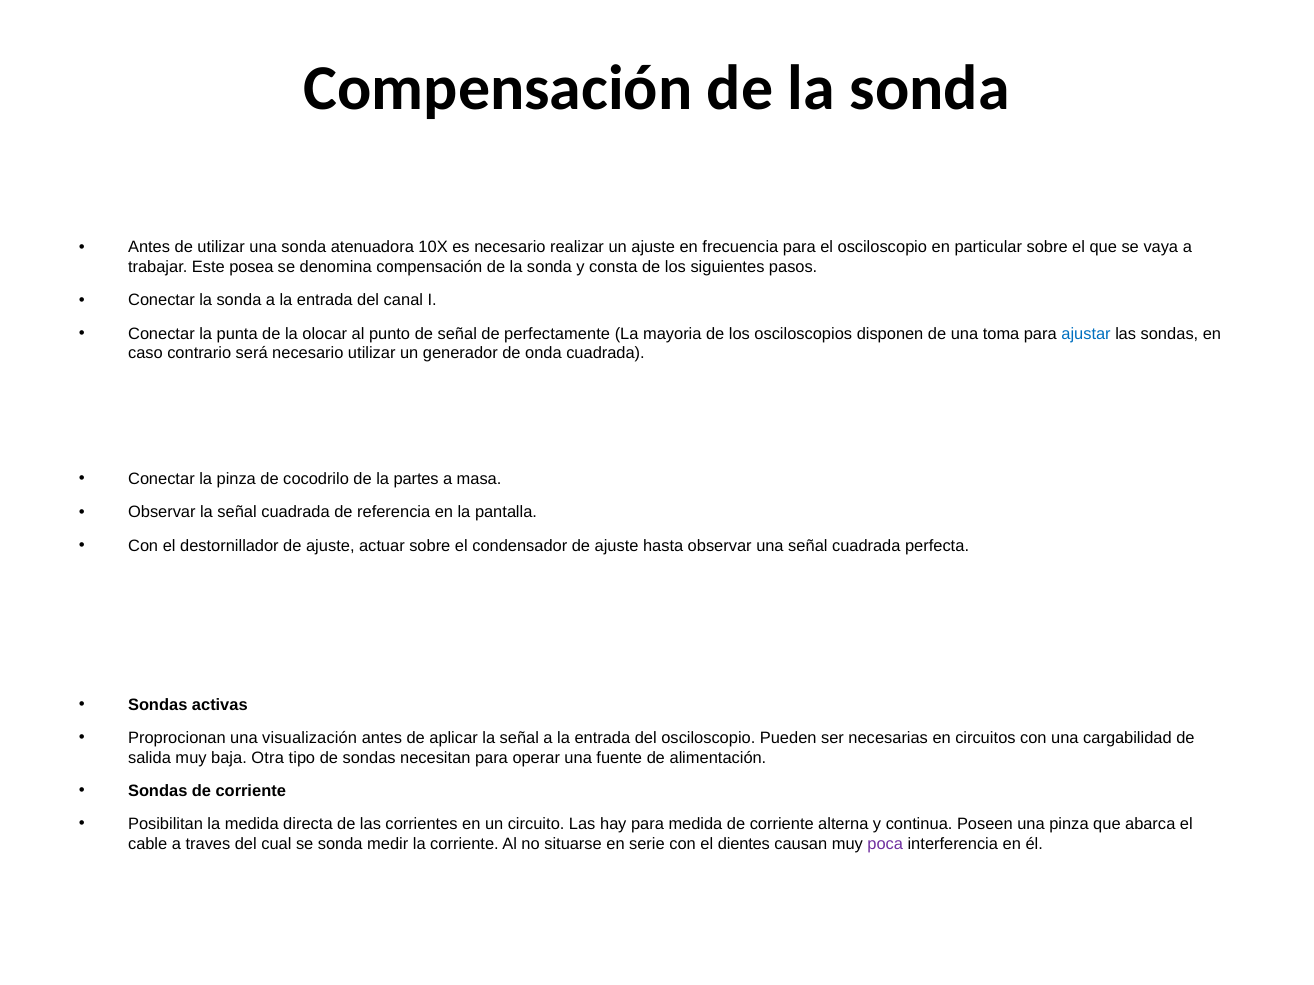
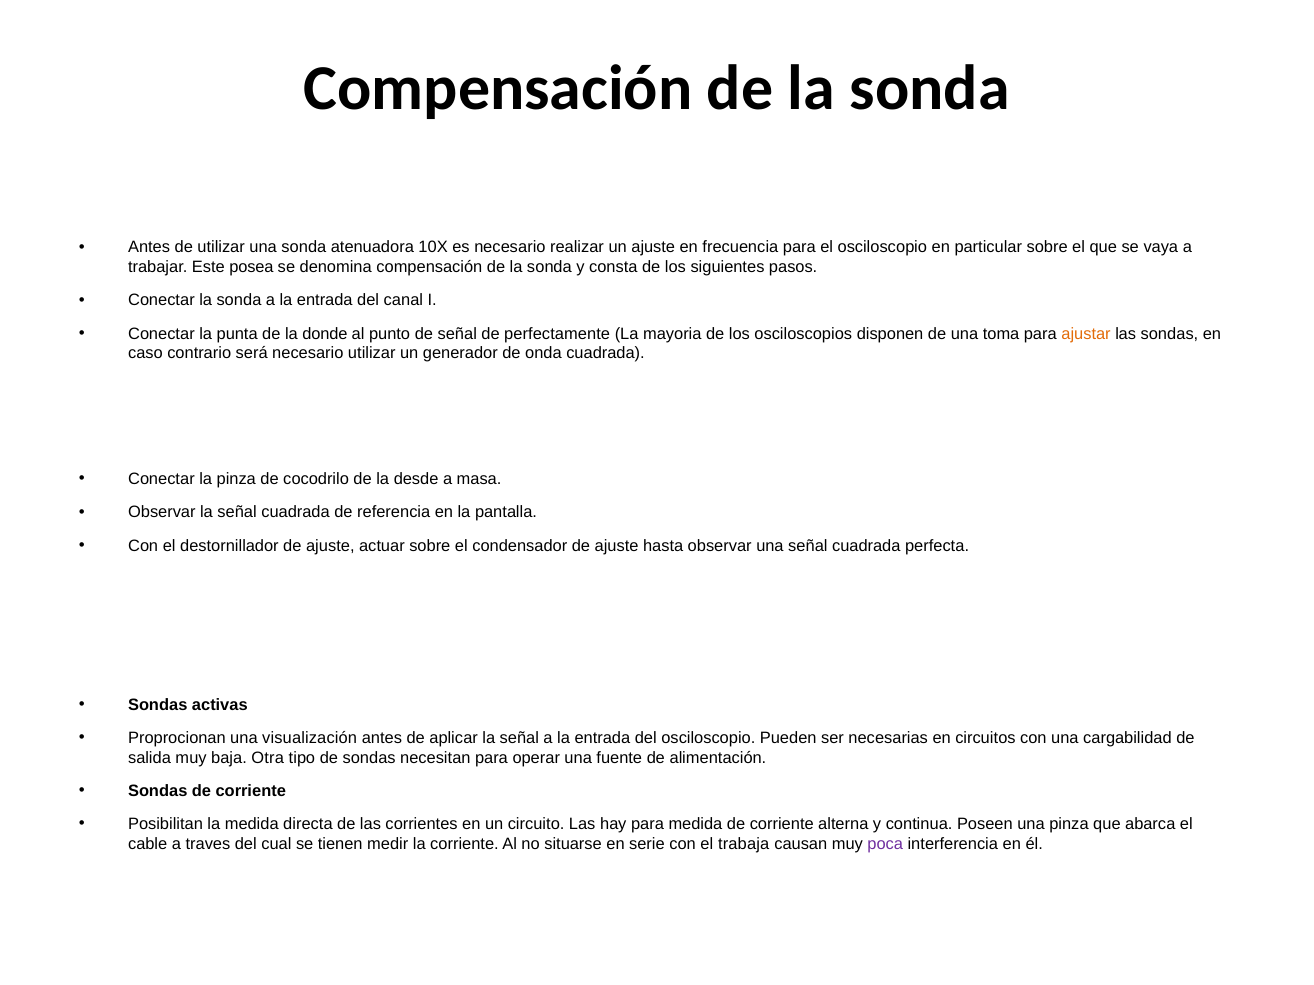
olocar: olocar -> donde (325, 334)
ajustar colour: blue -> orange (1086, 334)
partes: partes -> desde (416, 479)
se sonda: sonda -> tienen (340, 844)
dientes: dientes -> trabaja (744, 844)
